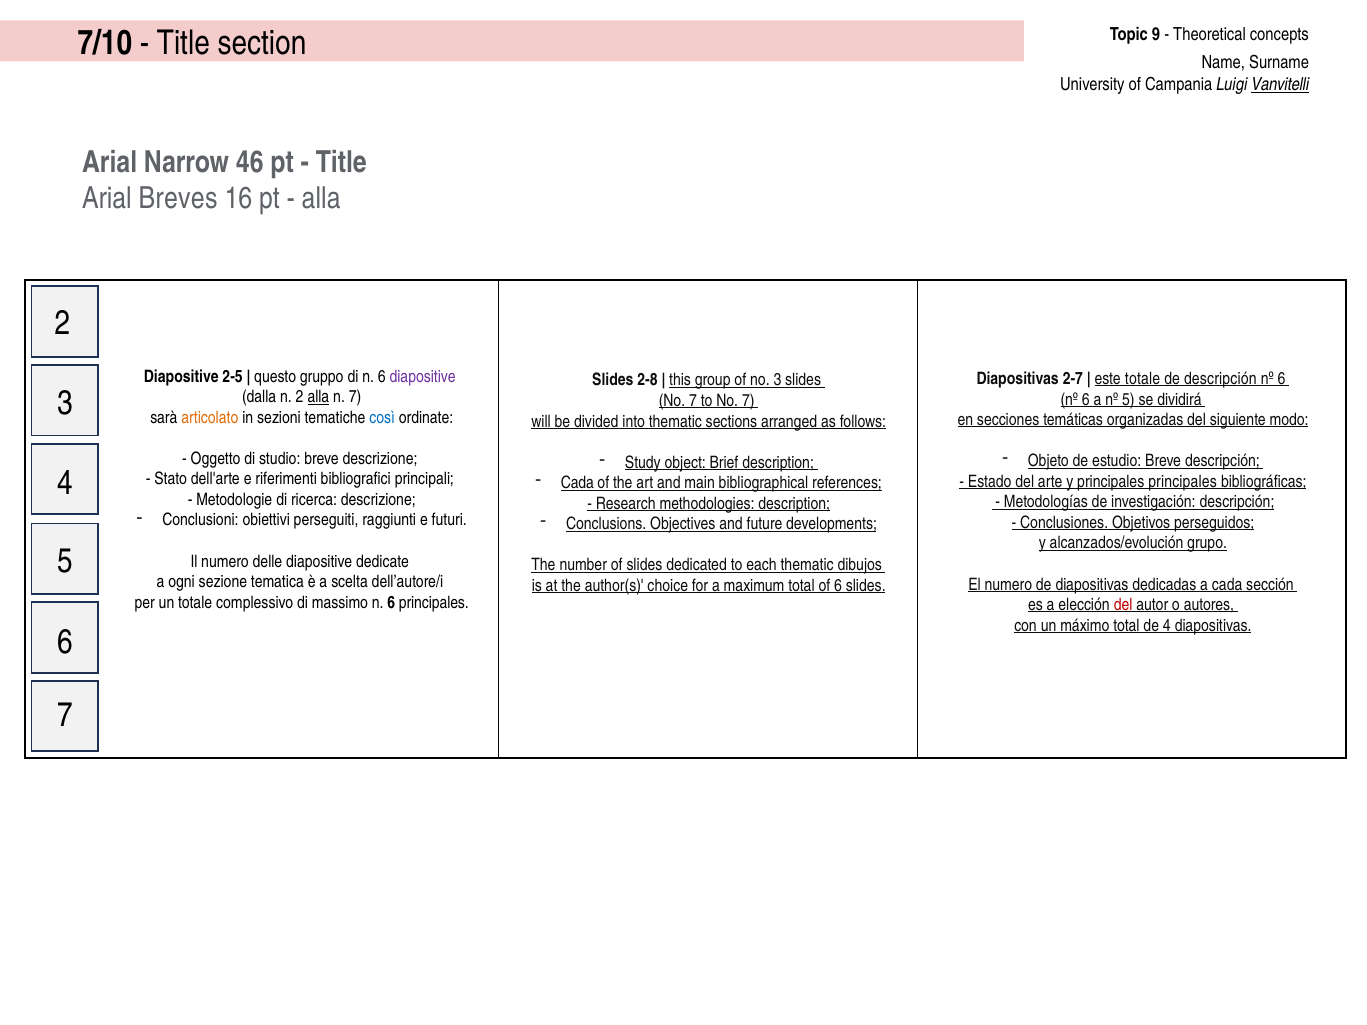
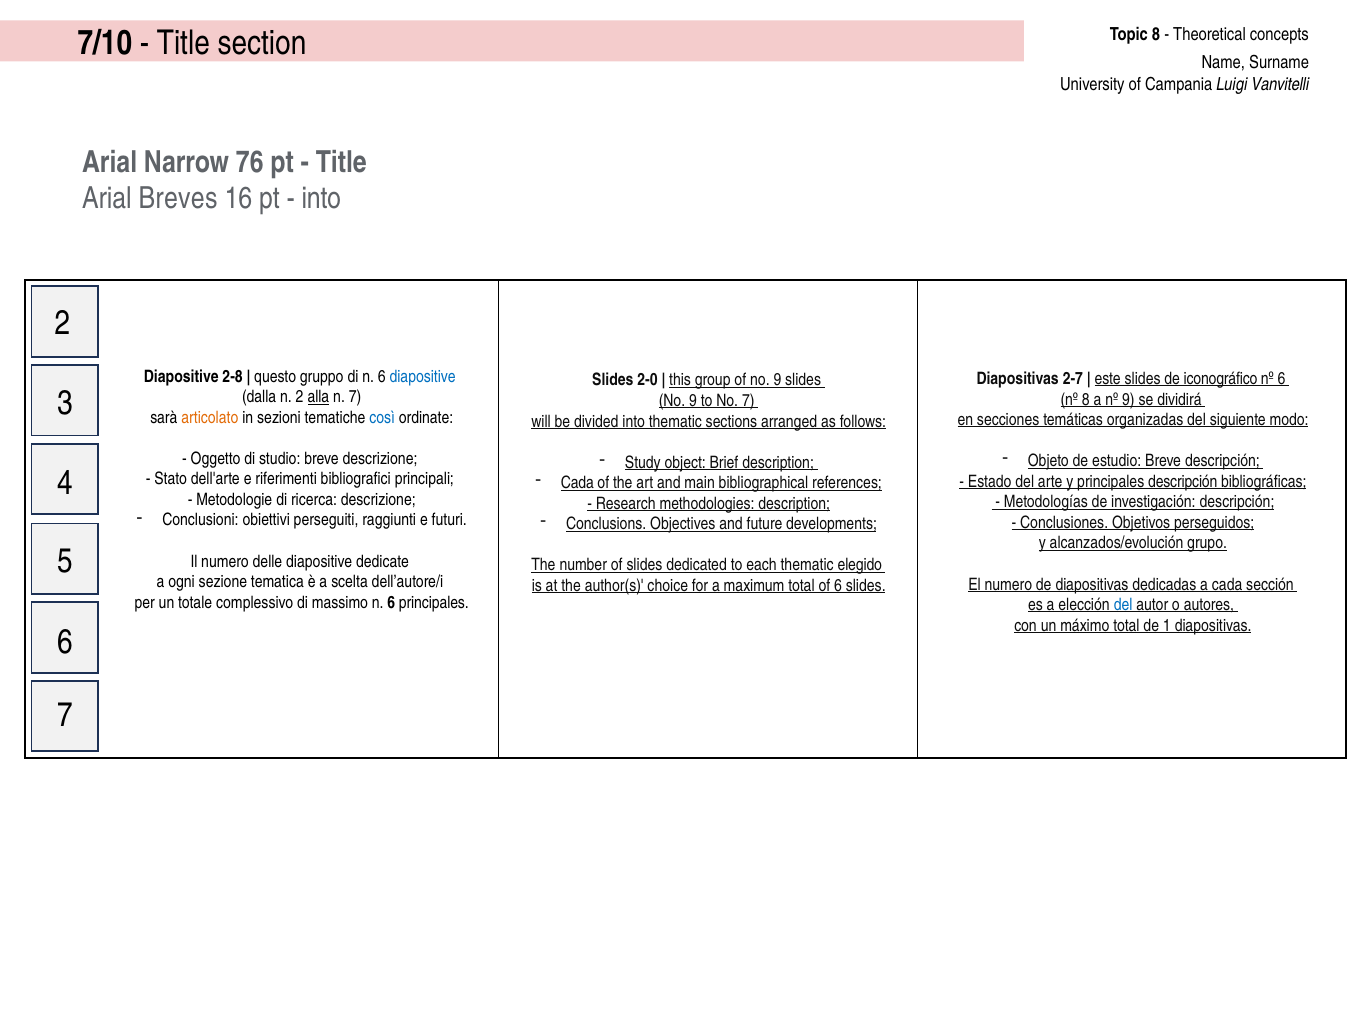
Topic 9: 9 -> 8 (1156, 35)
Vanvitelli underline: present -> none (1280, 85)
46: 46 -> 76 (250, 162)
alla: alla -> into (321, 199)
2-5: 2-5 -> 2-8 (233, 376)
diapositive colour: purple -> blue (423, 376)
este totale: totale -> slides (1143, 379)
de descripción: descripción -> iconográfico (1221, 379)
2-8: 2-8 -> 2-0 (647, 380)
of no 3: 3 -> 9 (777, 380)
6: 6 -> 8 (1086, 400)
nº 5: 5 -> 9 (1128, 400)
7: 7 -> 9 (693, 401)
principales principales: principales -> descripción (1183, 482)
dibujos: dibujos -> elegido (860, 565)
del colour: red -> blue (1123, 605)
de 4: 4 -> 1 (1167, 626)
